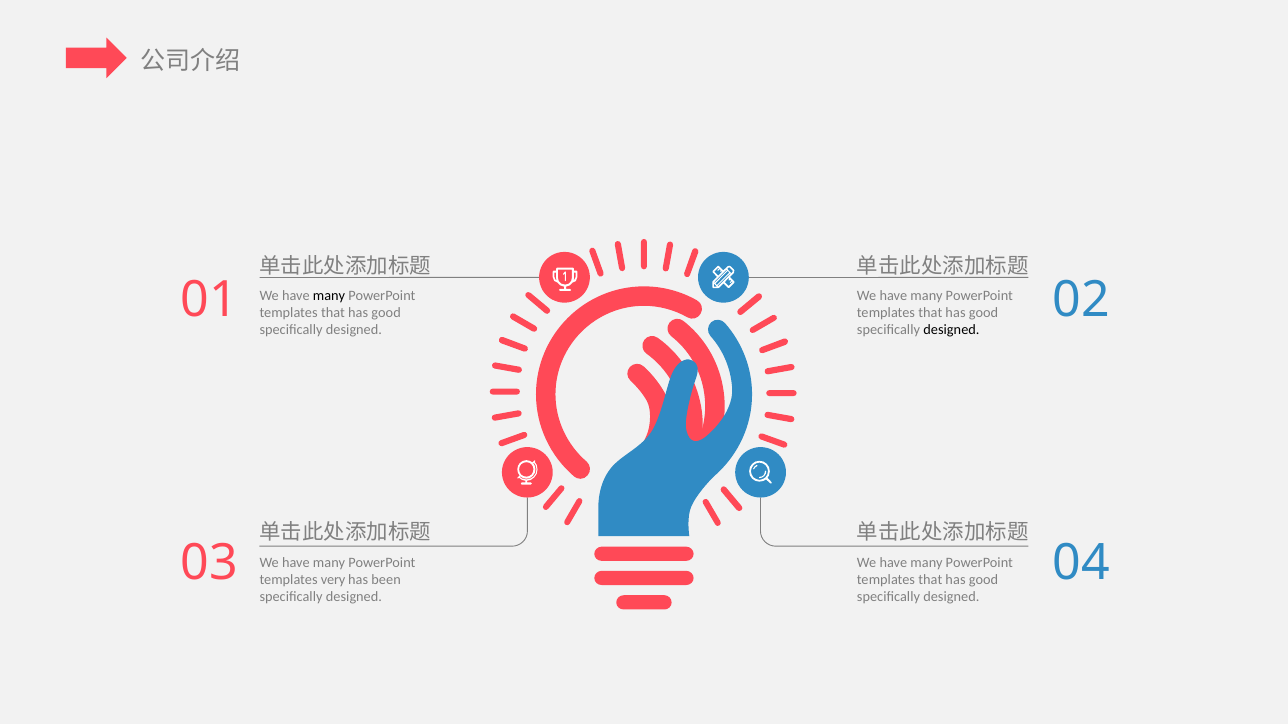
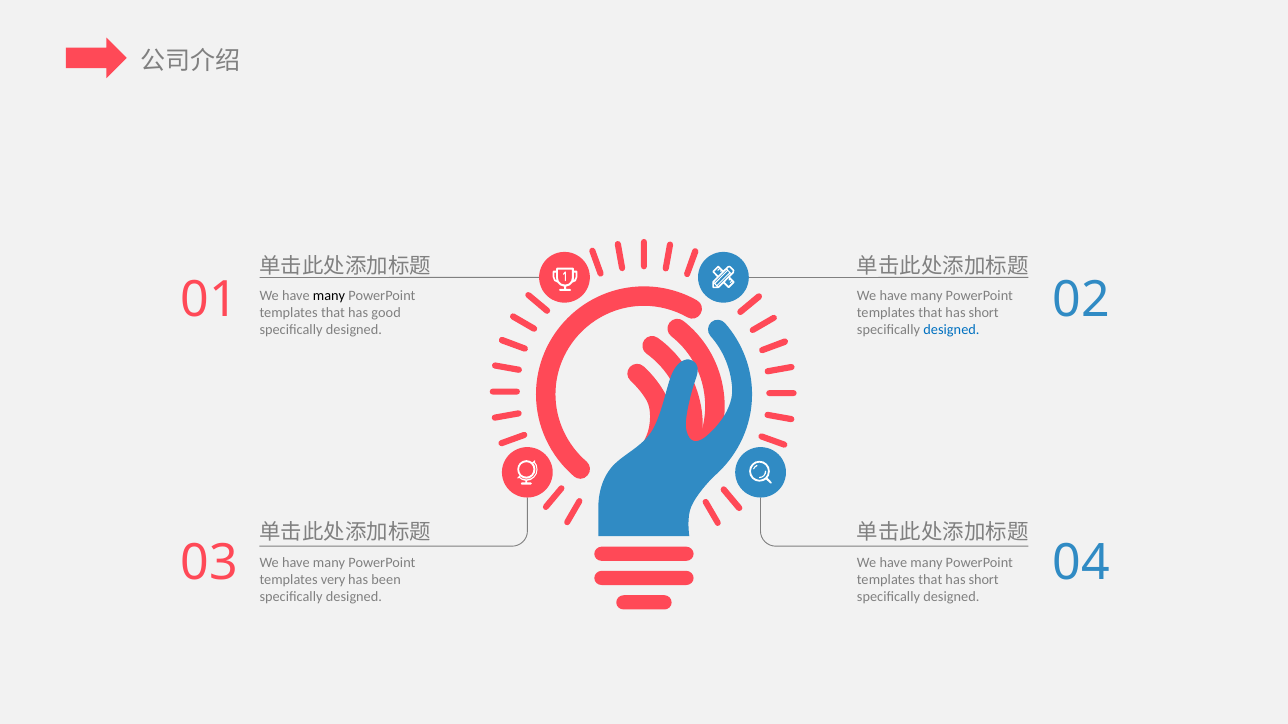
good: good -> short (984, 313)
designed colour: black -> blue (951, 331)
good: good -> short (984, 580)
